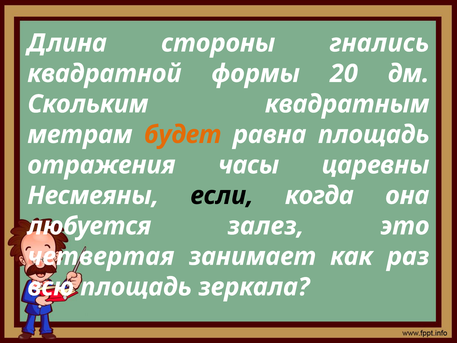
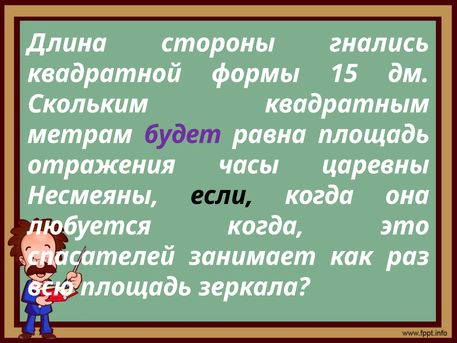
20: 20 -> 15 (344, 74)
будет colour: orange -> purple (183, 134)
любуется залез: залез -> когда (266, 226)
четвертая: четвертая -> спасателей (101, 256)
